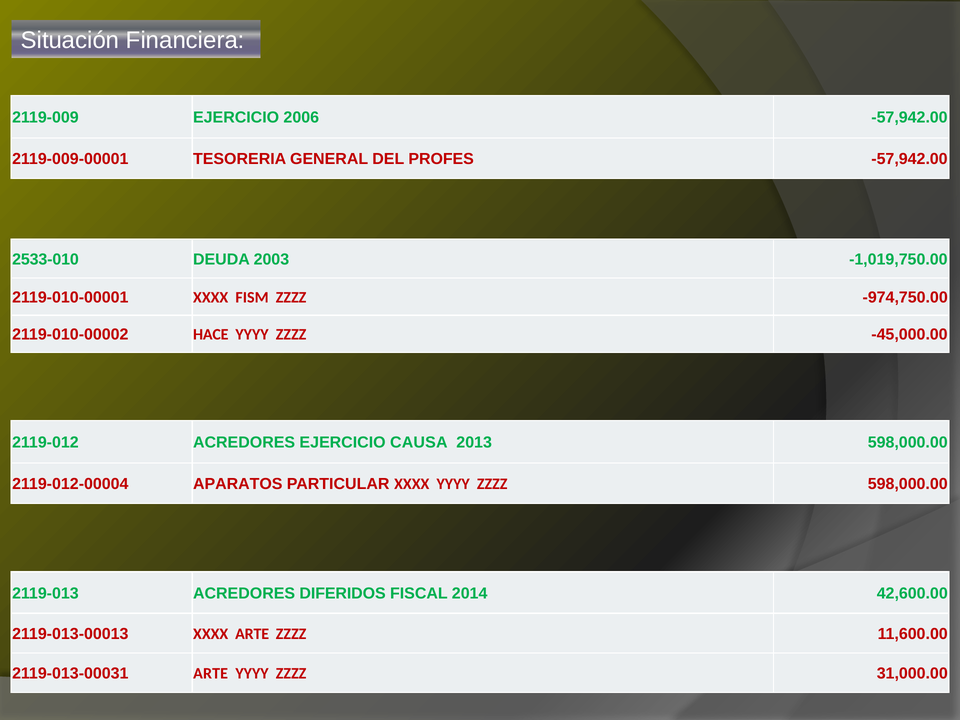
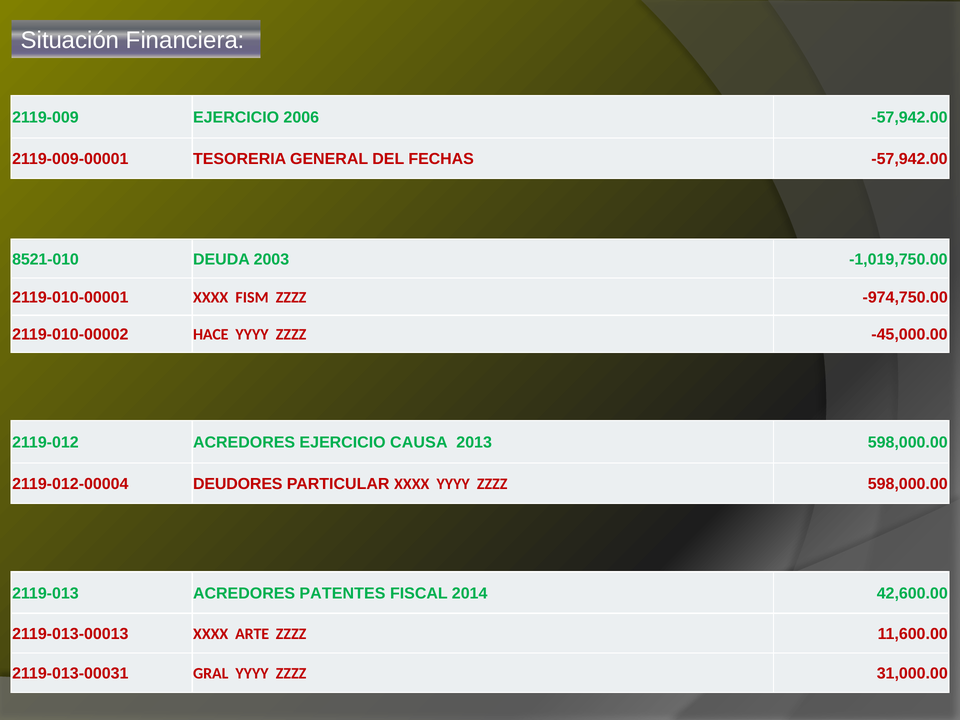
PROFES: PROFES -> FECHAS (441, 159)
2533-010: 2533-010 -> 8521-010 (46, 259)
APARATOS: APARATOS -> DEUDORES (238, 484)
DIFERIDOS: DIFERIDOS -> PATENTES (342, 593)
2119-013-00031 ARTE: ARTE -> GRAL (211, 673)
